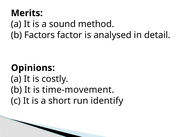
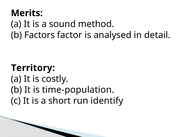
Opinions: Opinions -> Territory (33, 68)
time-movement: time-movement -> time-population (78, 89)
